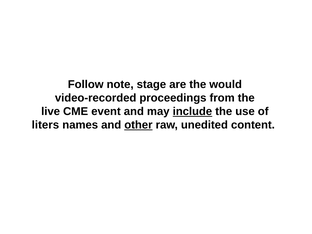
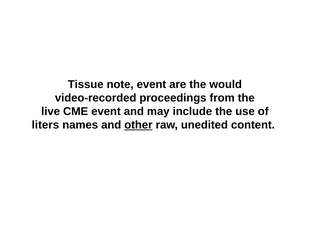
Follow: Follow -> Tissue (86, 84)
note stage: stage -> event (151, 84)
include underline: present -> none (192, 111)
